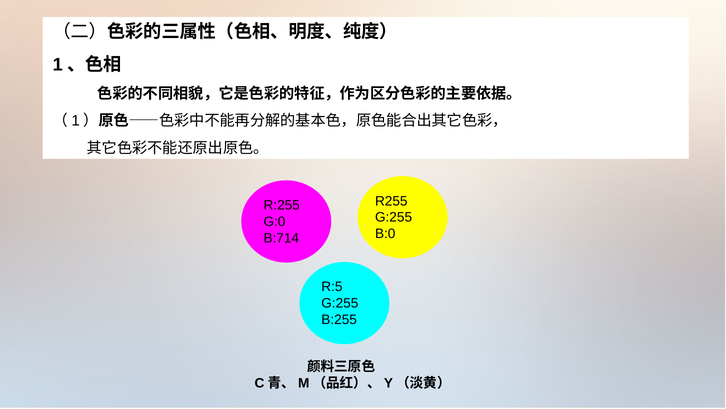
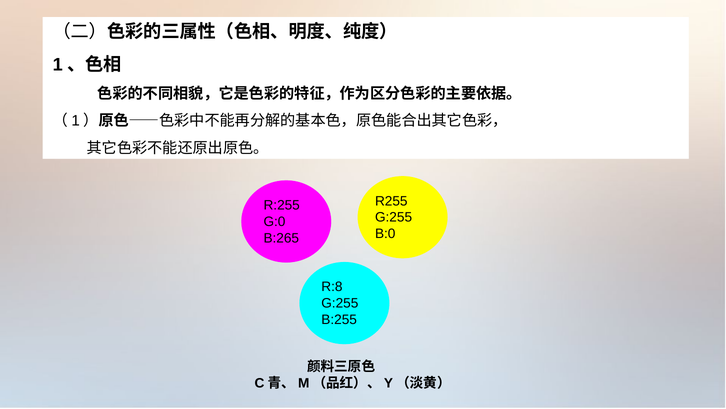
B:714: B:714 -> B:265 (281, 238)
R:5: R:5 -> R:8 (332, 287)
